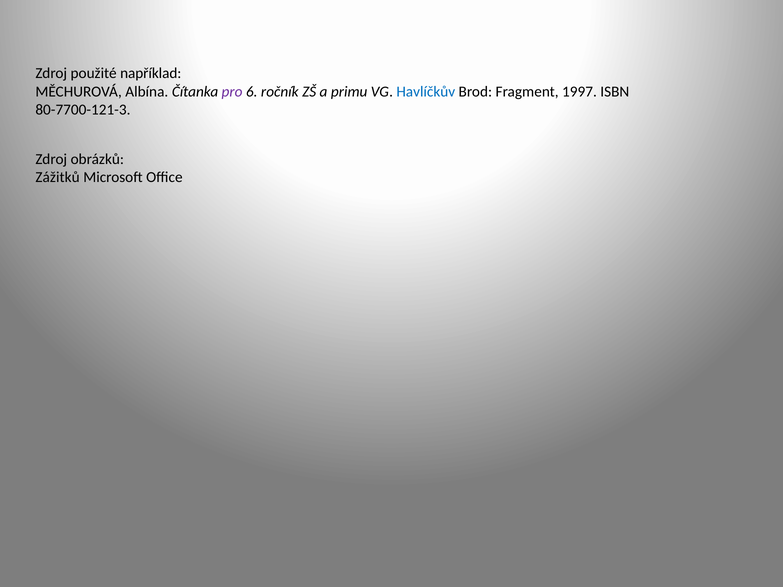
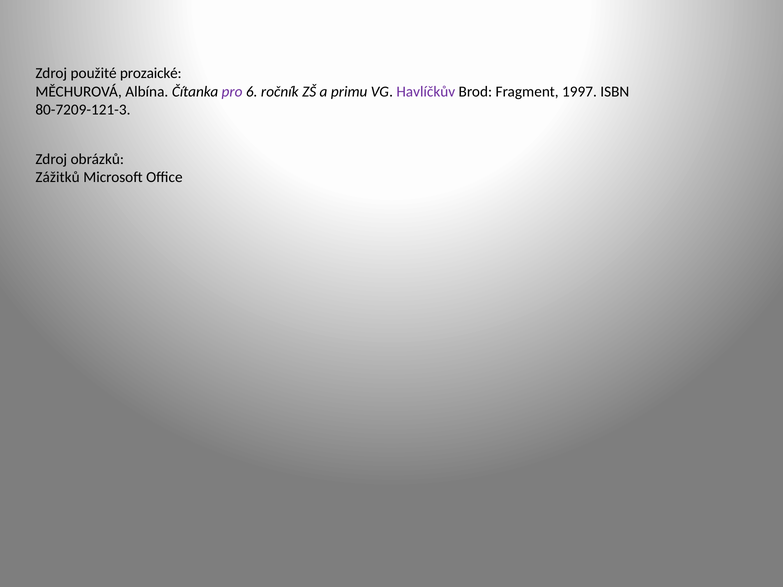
například: například -> prozaické (151, 73)
Havlíčkův colour: blue -> purple (426, 92)
80-7700-121-3: 80-7700-121-3 -> 80-7209-121-3 (83, 110)
